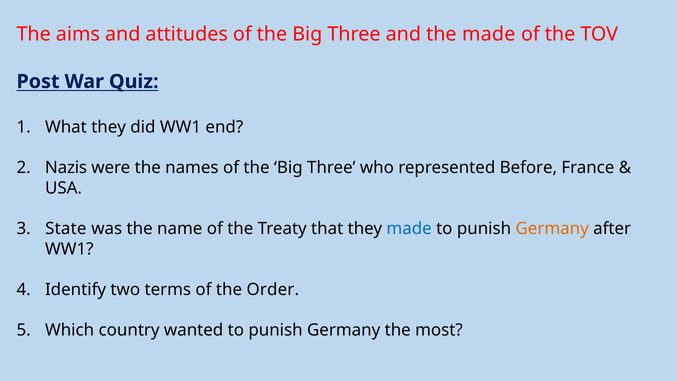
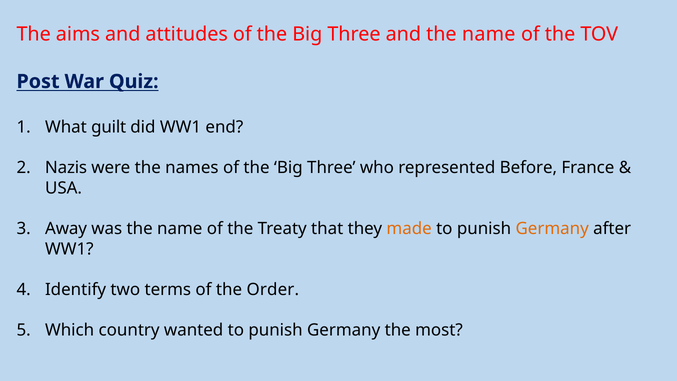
and the made: made -> name (489, 34)
What they: they -> guilt (109, 127)
State: State -> Away (66, 229)
made colour: blue -> orange (409, 229)
